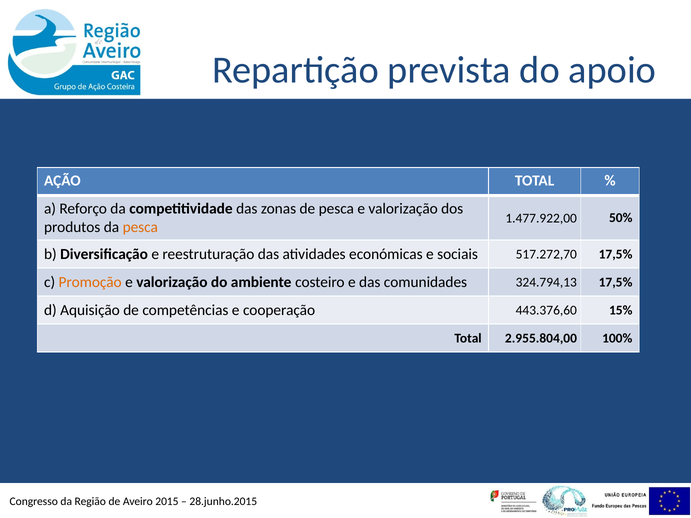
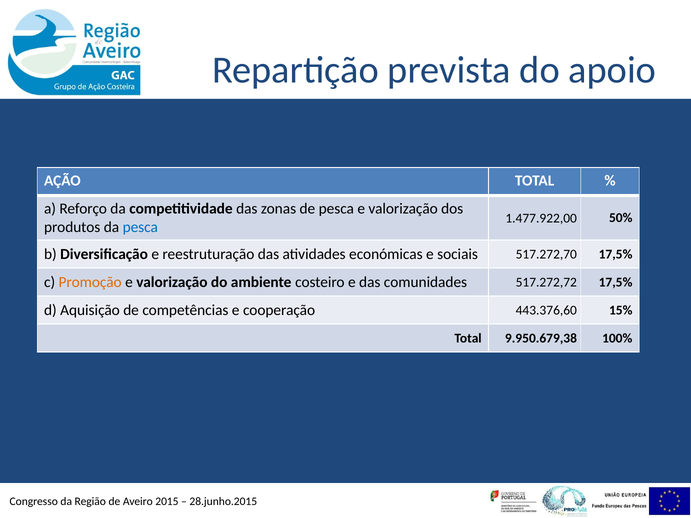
pesca colour: orange -> blue (140, 227)
324.794,13: 324.794,13 -> 517.272,72 (546, 283)
2.955.804,00: 2.955.804,00 -> 9.950.679,38 (541, 339)
